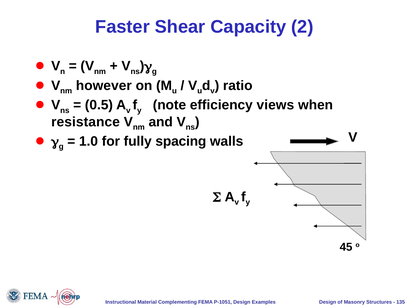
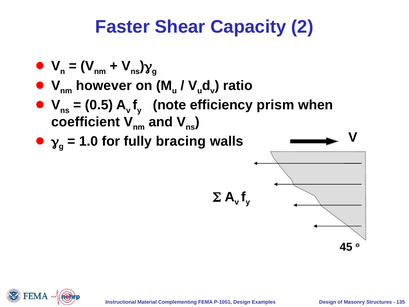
views: views -> prism (275, 105)
resistance: resistance -> coefficient (86, 122)
spacing: spacing -> bracing (181, 141)
